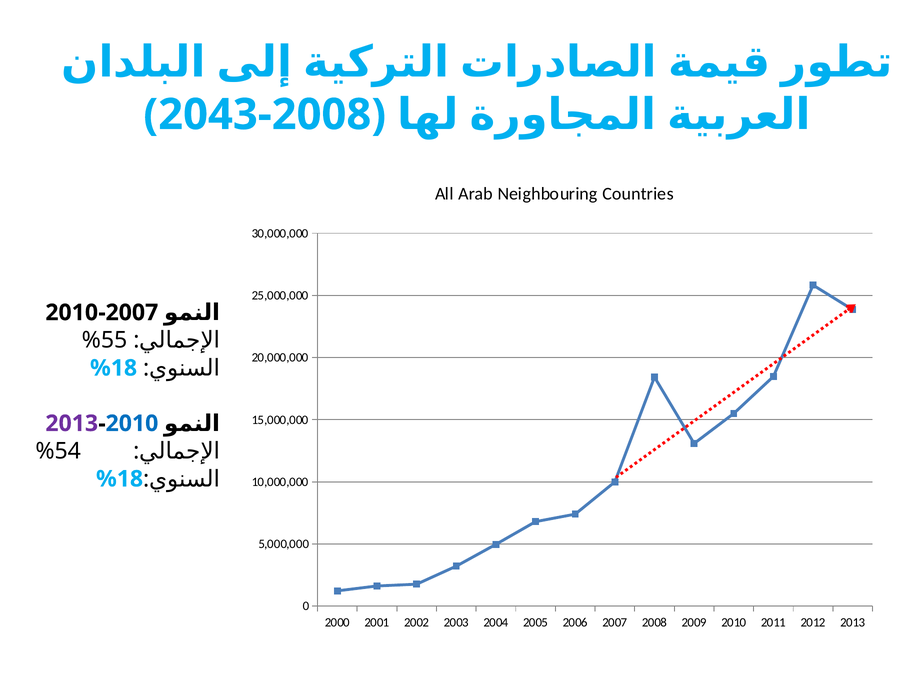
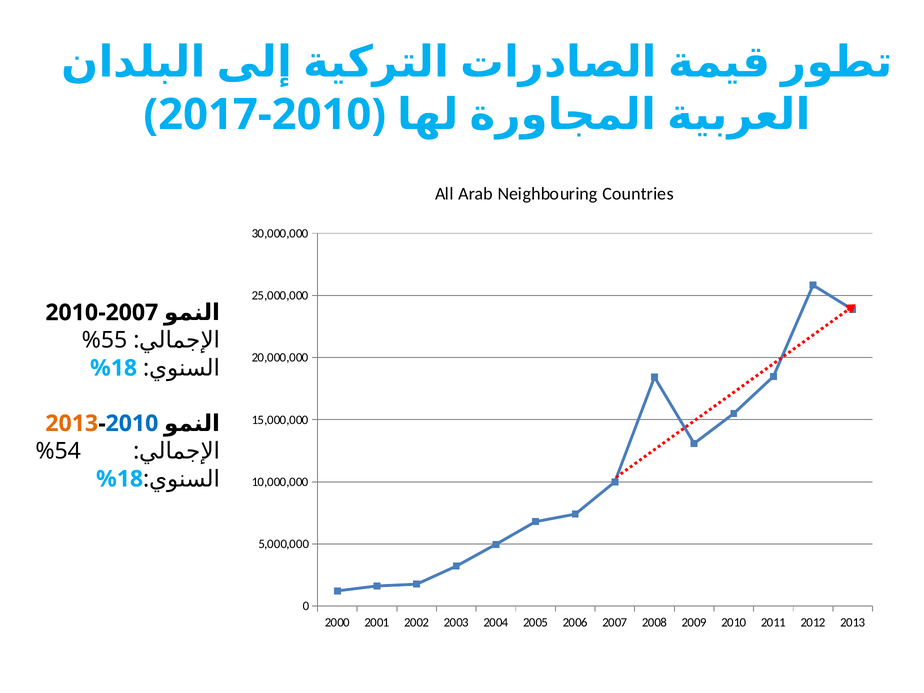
2043: 2043 -> 2017 (208, 115)
2008: 2008 -> 2010 (322, 115)
2013 colour: purple -> orange (72, 423)
